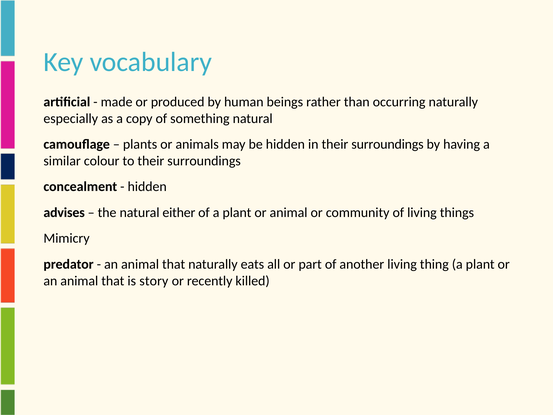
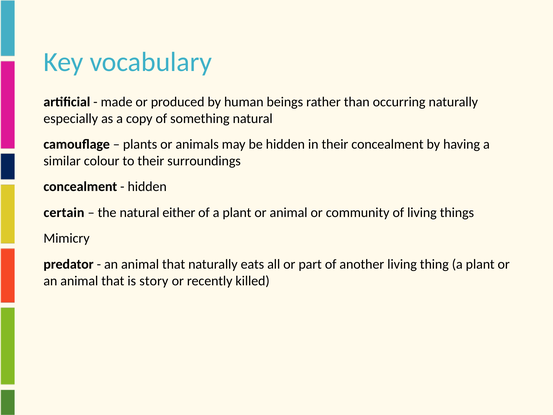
in their surroundings: surroundings -> concealment (387, 144)
advises: advises -> certain (64, 212)
